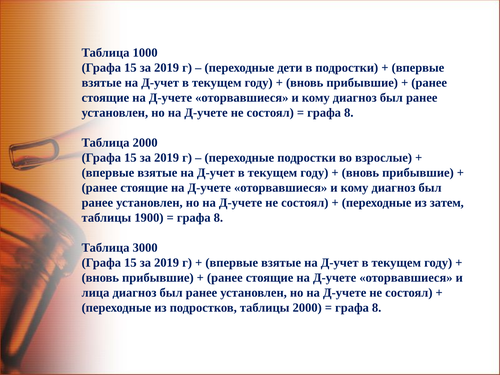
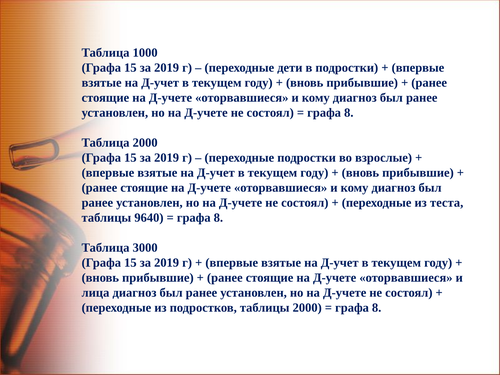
затем: затем -> теста (447, 203)
1900: 1900 -> 9640 (149, 218)
